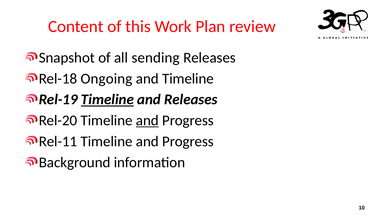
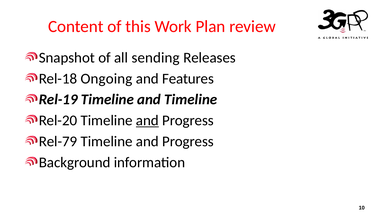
and Timeline: Timeline -> Features (188, 79)
Timeline underline: present -> none (107, 100)
and Releases: Releases -> Timeline (191, 100)
Rel-11: Rel-11 -> Rel-79 (58, 141)
